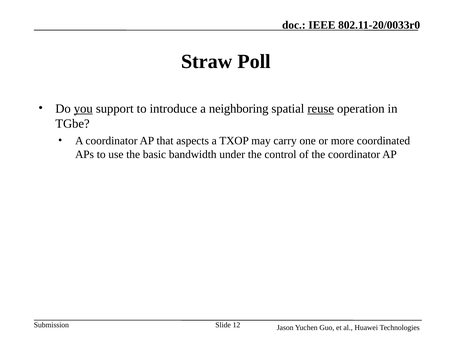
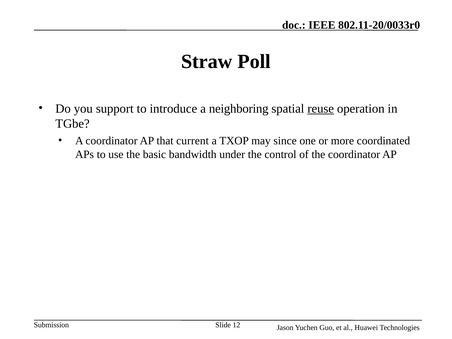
you underline: present -> none (83, 109)
aspects: aspects -> current (193, 141)
carry: carry -> since (285, 141)
